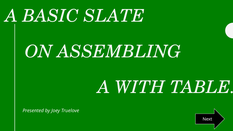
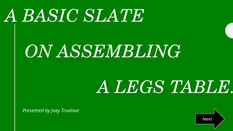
WITH: WITH -> LEGS (140, 87)
